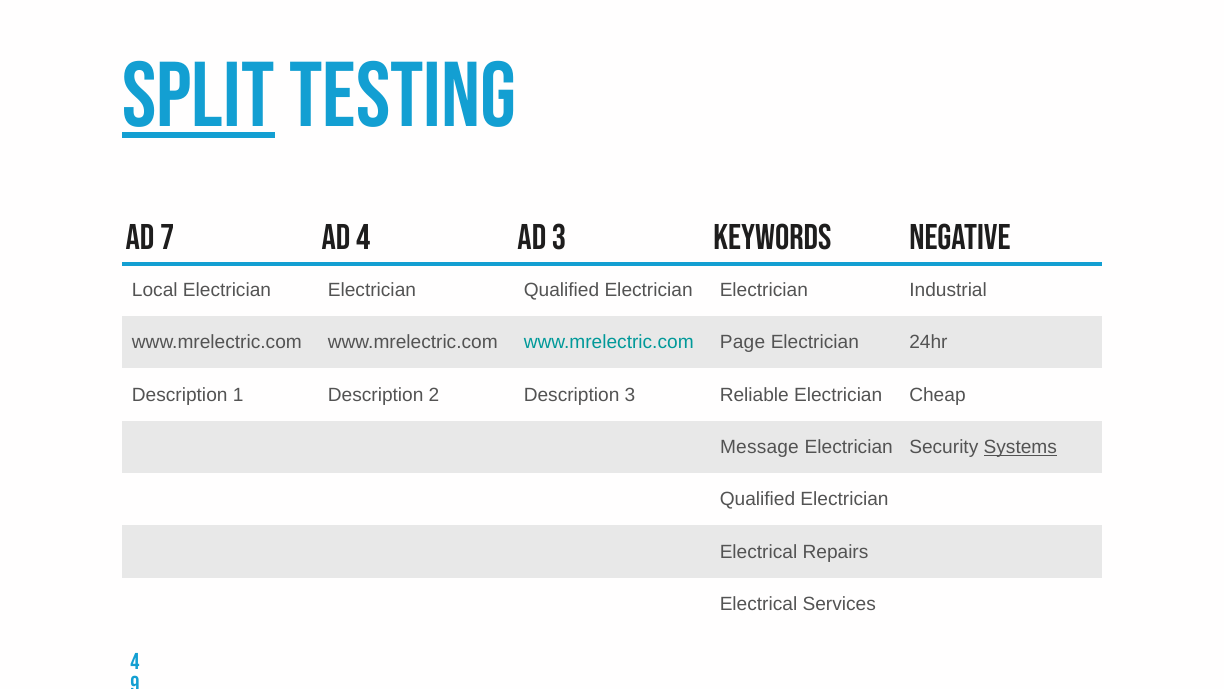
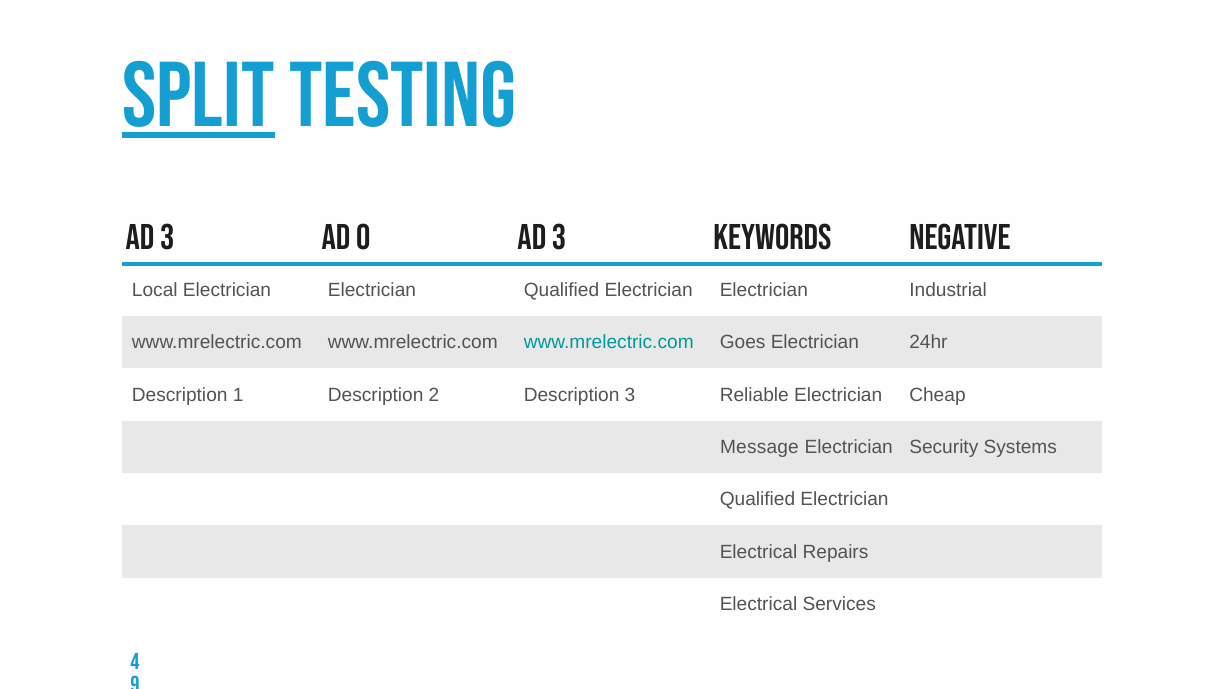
7: 7 -> 3 (167, 238)
Ad 4: 4 -> 0 (363, 238)
Page: Page -> Goes (743, 342)
Systems underline: present -> none (1020, 447)
